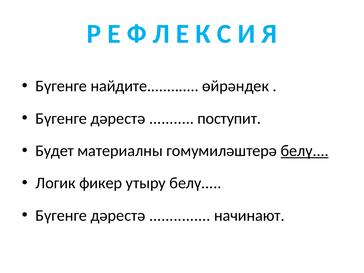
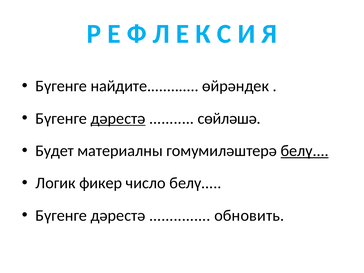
дәрестә underline: none -> present (118, 118)
поступит: поступит -> сөйләшә (229, 118)
утыру: утыру -> число (146, 183)
начинают: начинают -> обновить (249, 215)
